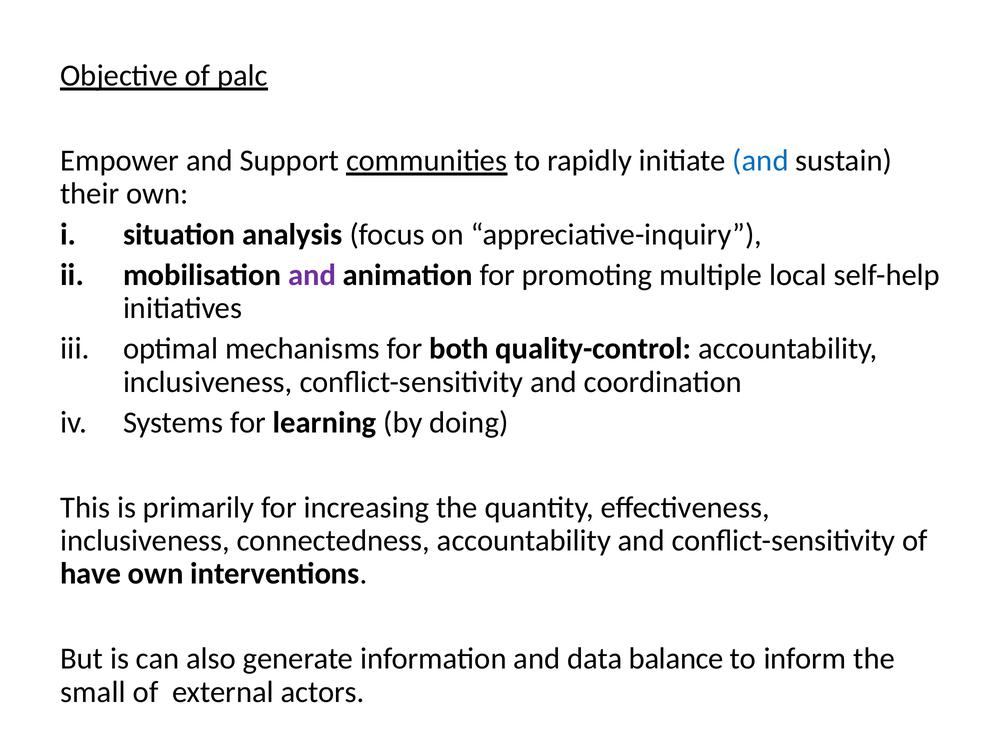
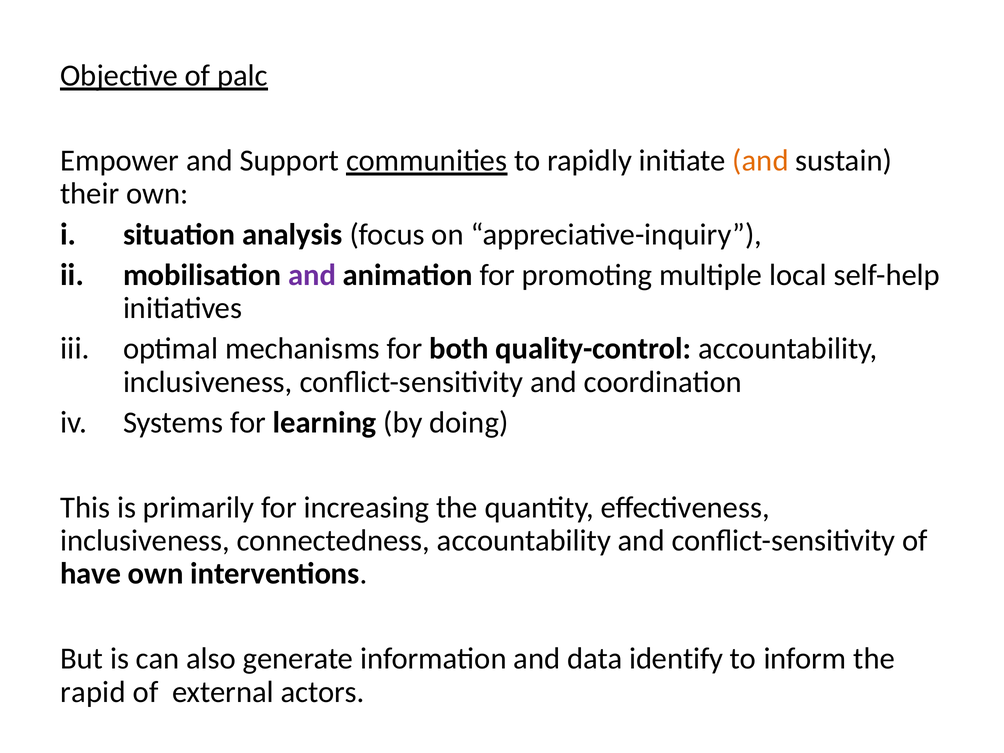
and colour: blue -> orange (761, 161)
balance: balance -> identify (676, 659)
small: small -> rapid (93, 692)
